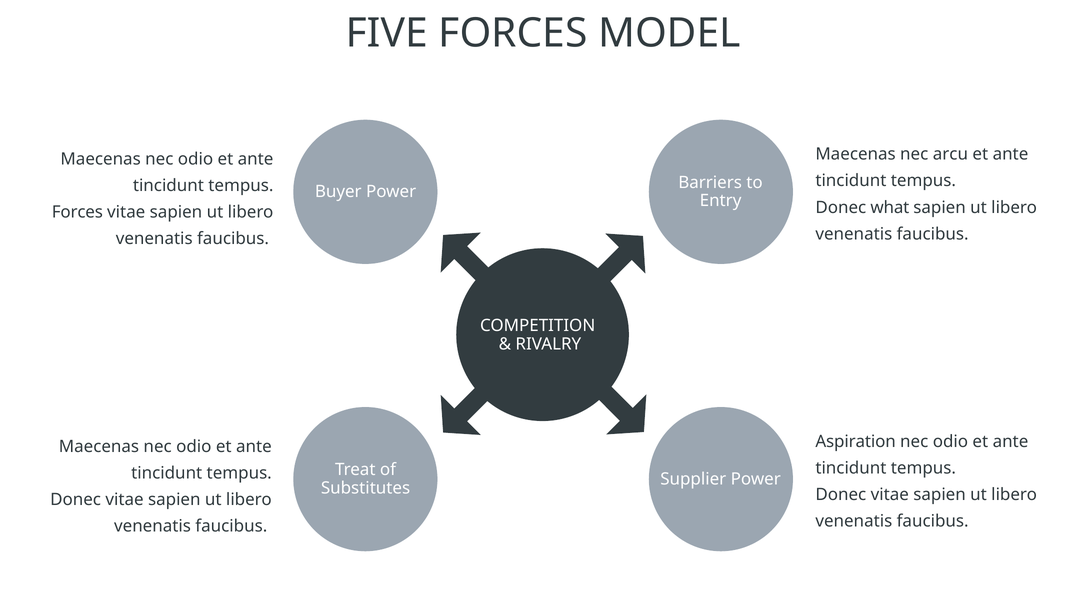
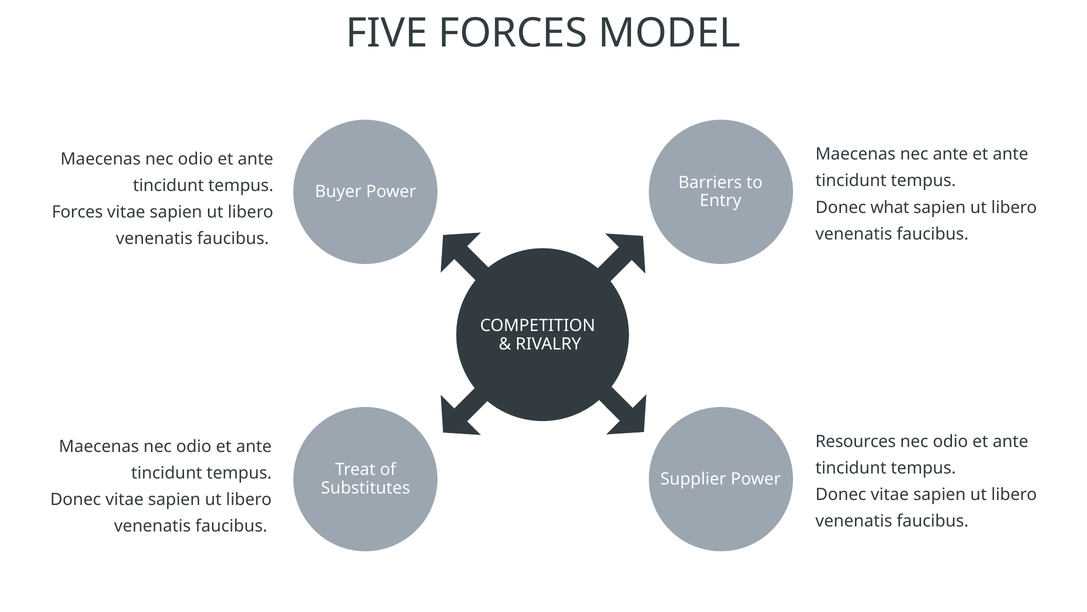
nec arcu: arcu -> ante (950, 154)
Aspiration: Aspiration -> Resources (856, 441)
